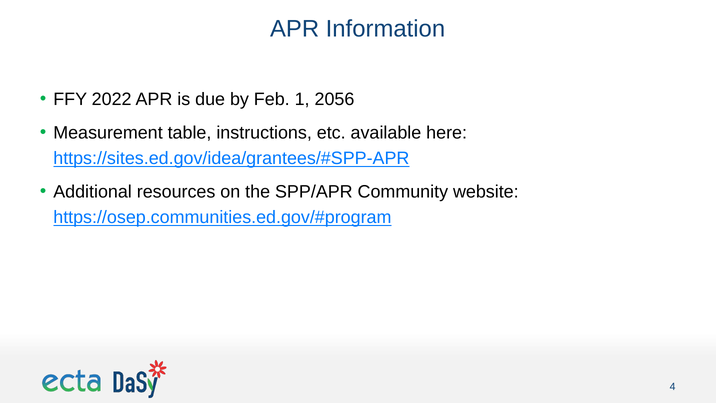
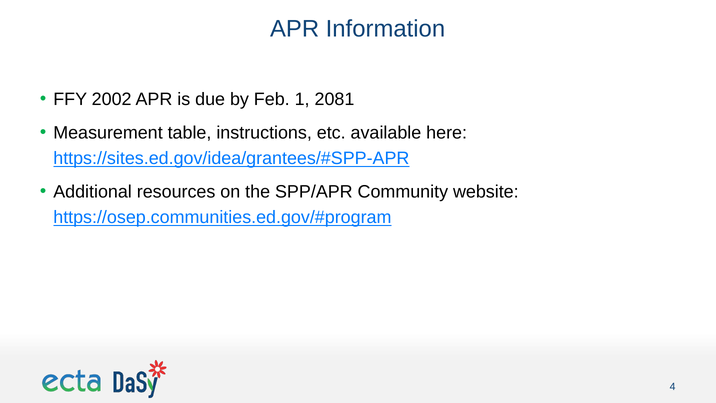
2022: 2022 -> 2002 (112, 99)
2056: 2056 -> 2081 (334, 99)
